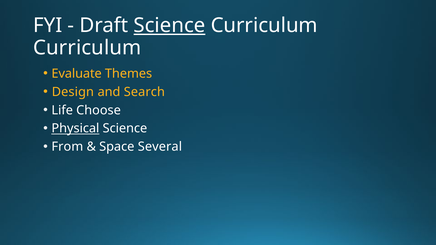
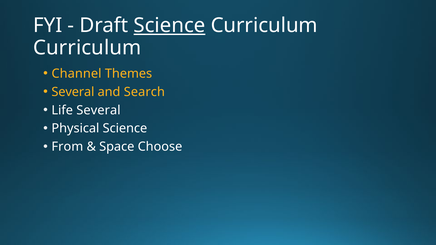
Evaluate: Evaluate -> Channel (77, 74)
Design: Design -> Several (73, 92)
Life Choose: Choose -> Several (98, 110)
Physical underline: present -> none (75, 129)
Several: Several -> Choose (160, 147)
